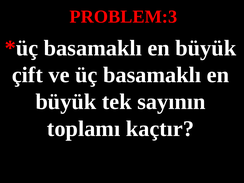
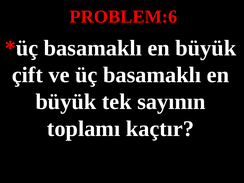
PROBLEM:3: PROBLEM:3 -> PROBLEM:6 (123, 17)
